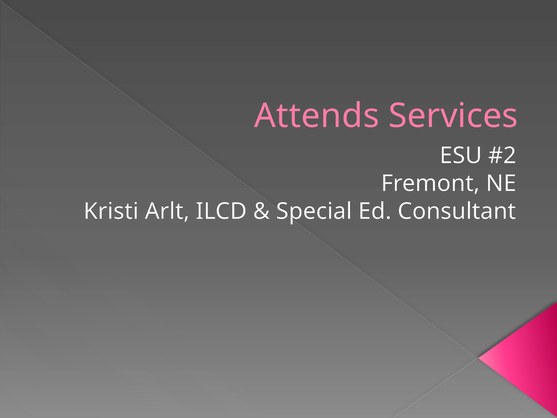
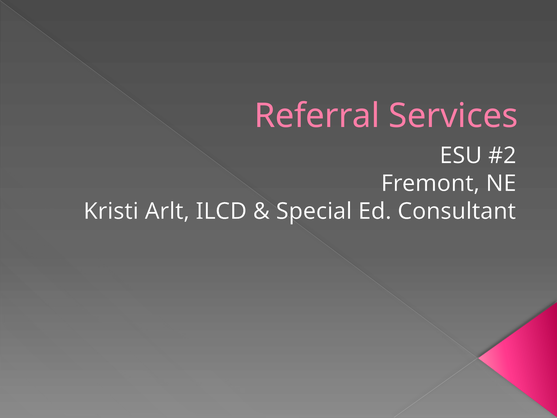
Attends: Attends -> Referral (317, 116)
